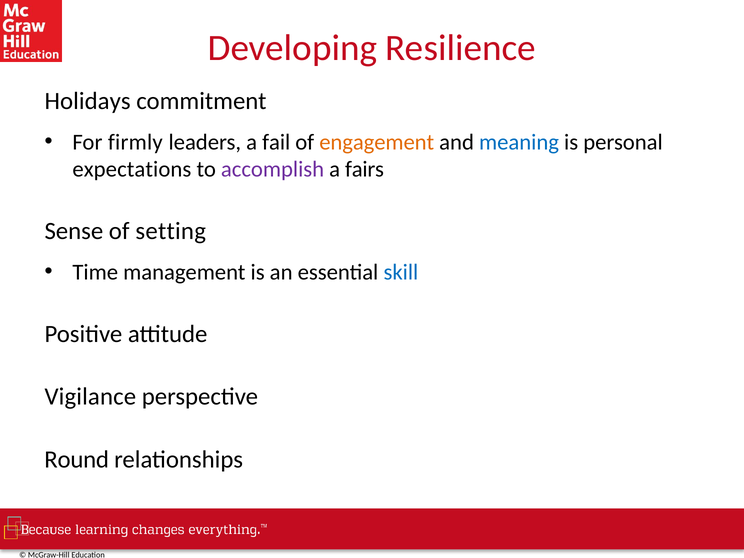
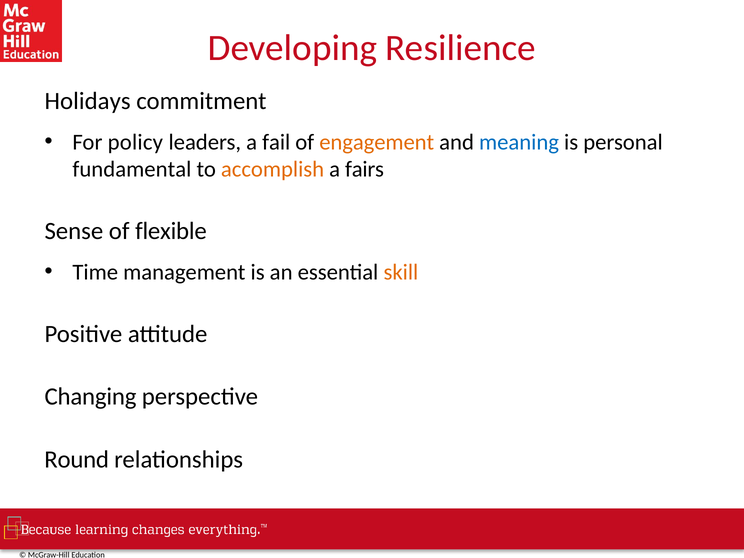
firmly: firmly -> policy (135, 142)
expectations: expectations -> fundamental (132, 169)
accomplish colour: purple -> orange (273, 169)
setting: setting -> flexible (171, 231)
skill colour: blue -> orange (401, 272)
Vigilance: Vigilance -> Changing (90, 397)
